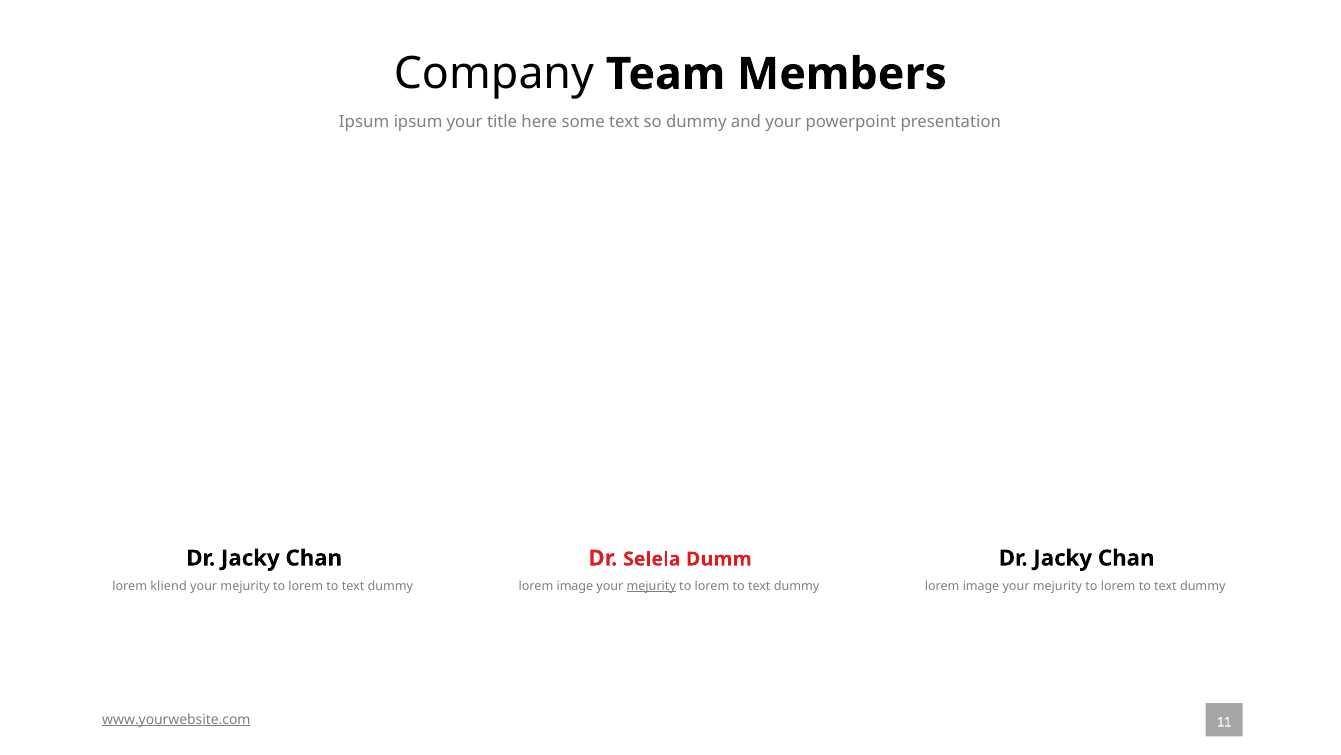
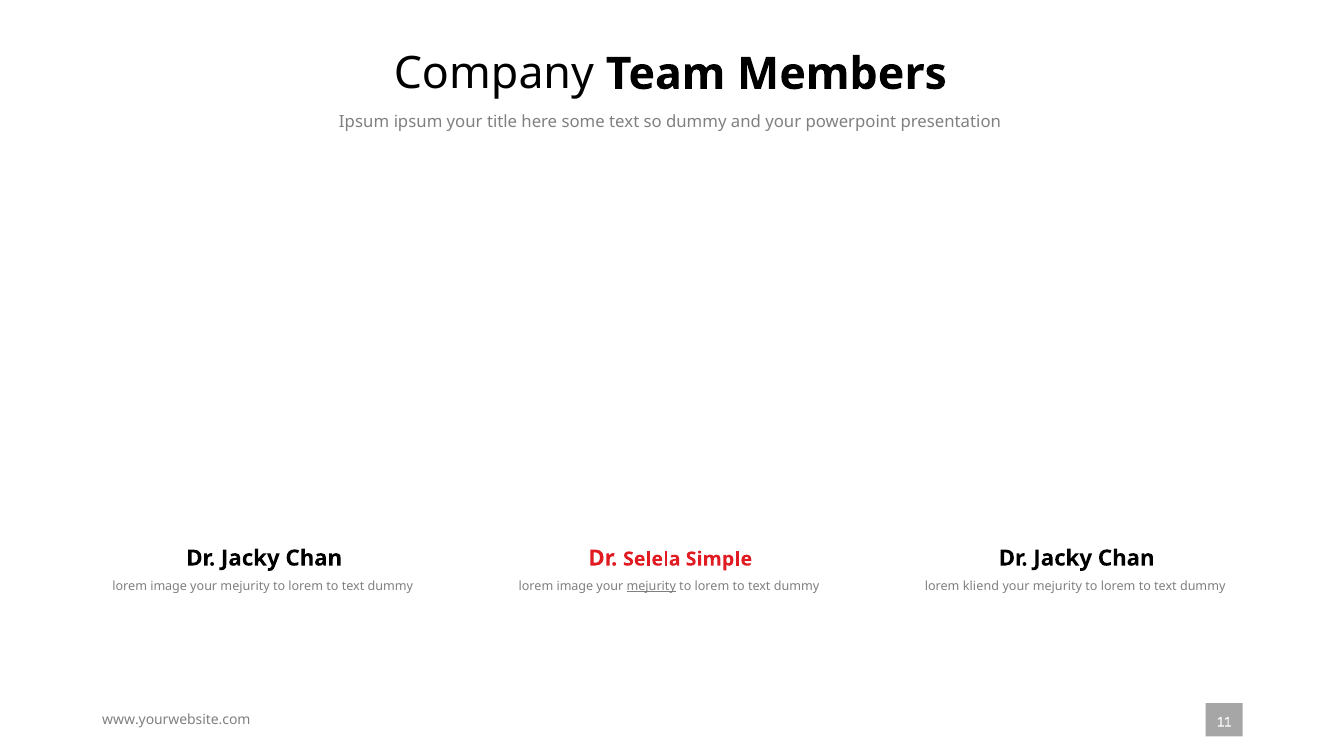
Dumm: Dumm -> Simple (719, 559)
kliend: kliend -> image (169, 586)
image: image -> kliend (981, 586)
www.yourwebsite.com underline: present -> none (176, 719)
